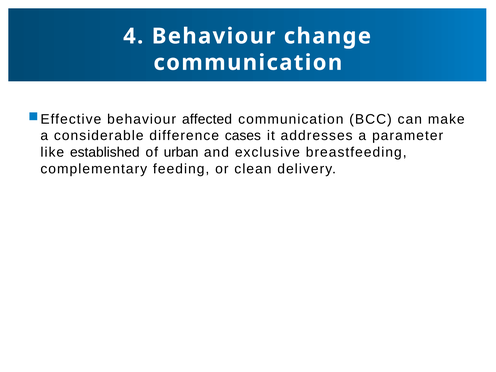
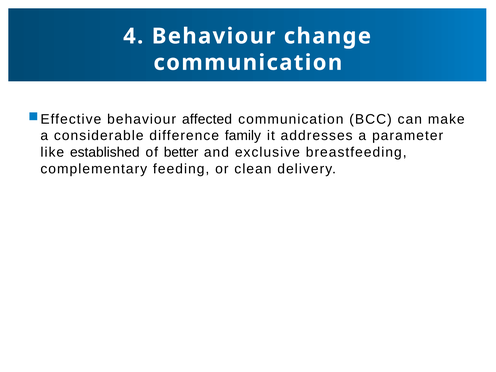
cases: cases -> family (243, 136)
urban: urban -> better (181, 152)
